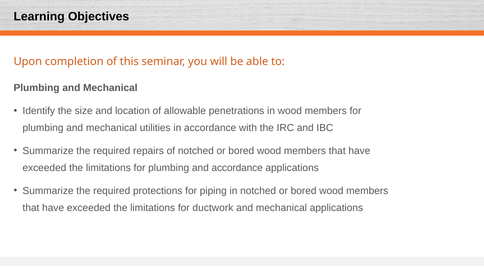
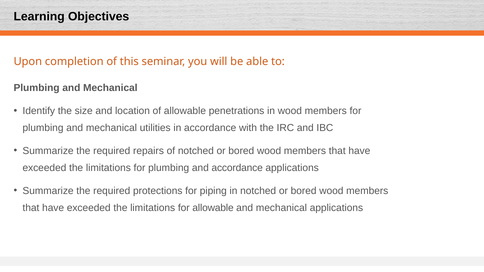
for ductwork: ductwork -> allowable (213, 208)
